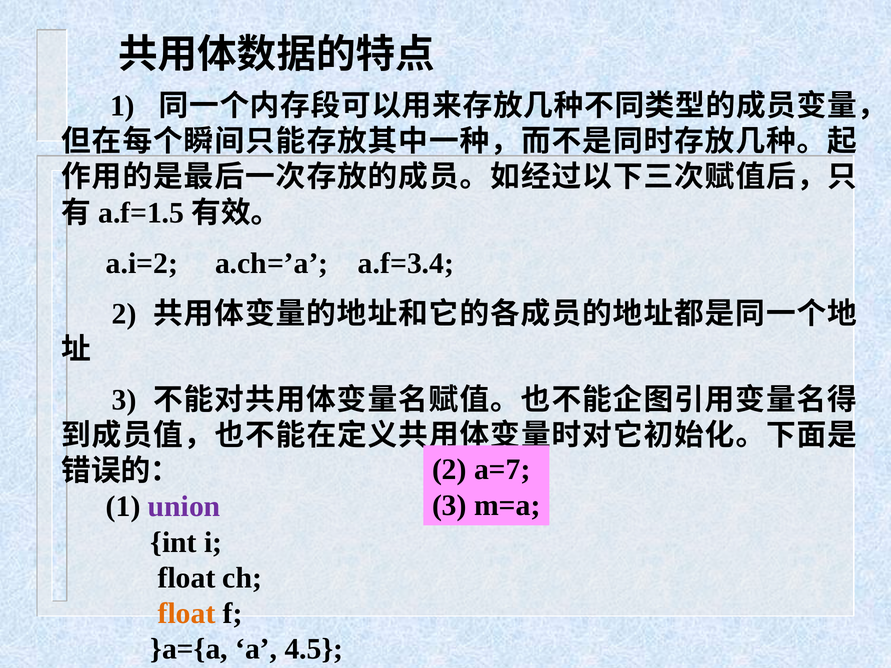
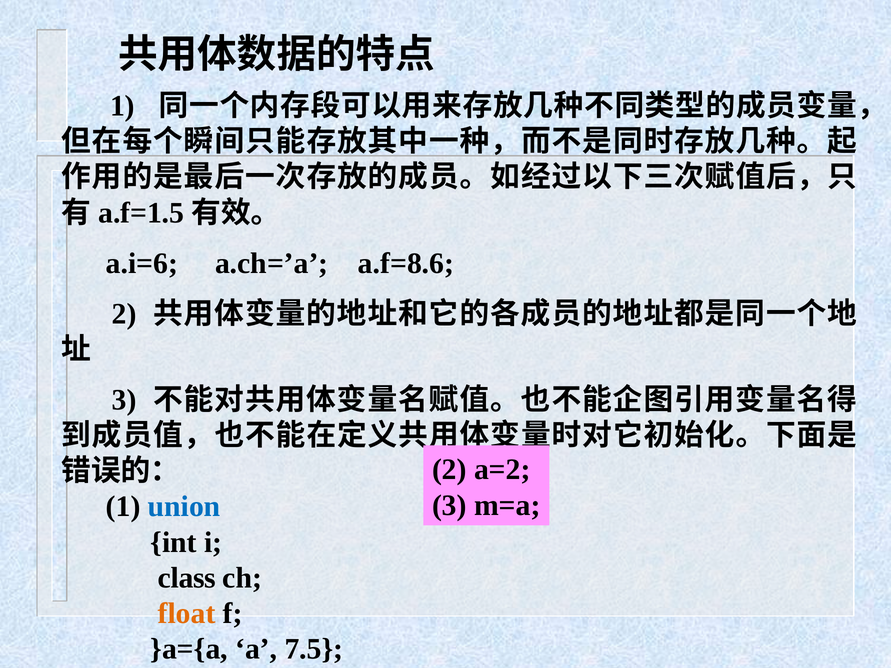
a.i=2: a.i=2 -> a.i=6 (142, 263)
a.f=3.4: a.f=3.4 -> a.f=8.6 (406, 263)
a=7: a=7 -> a=2 (502, 470)
union colour: purple -> blue (184, 507)
float: float -> class (187, 578)
4.5: 4.5 -> 7.5 (314, 649)
